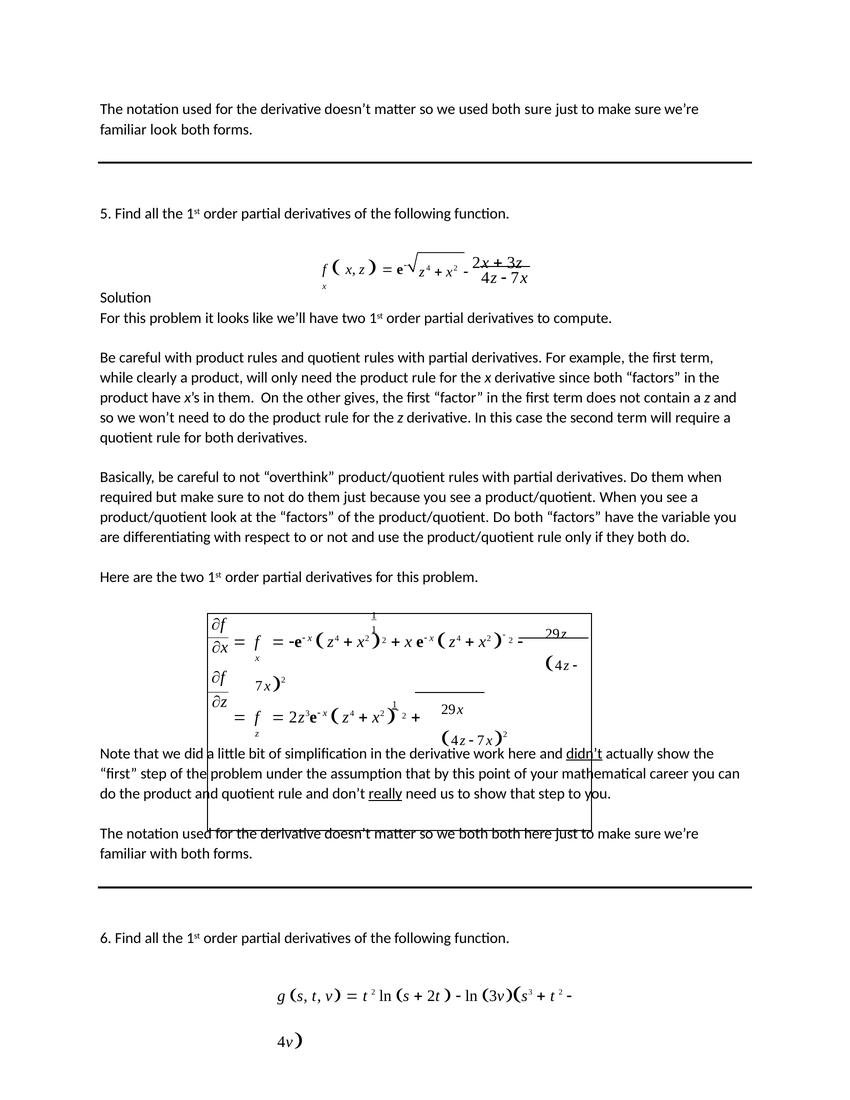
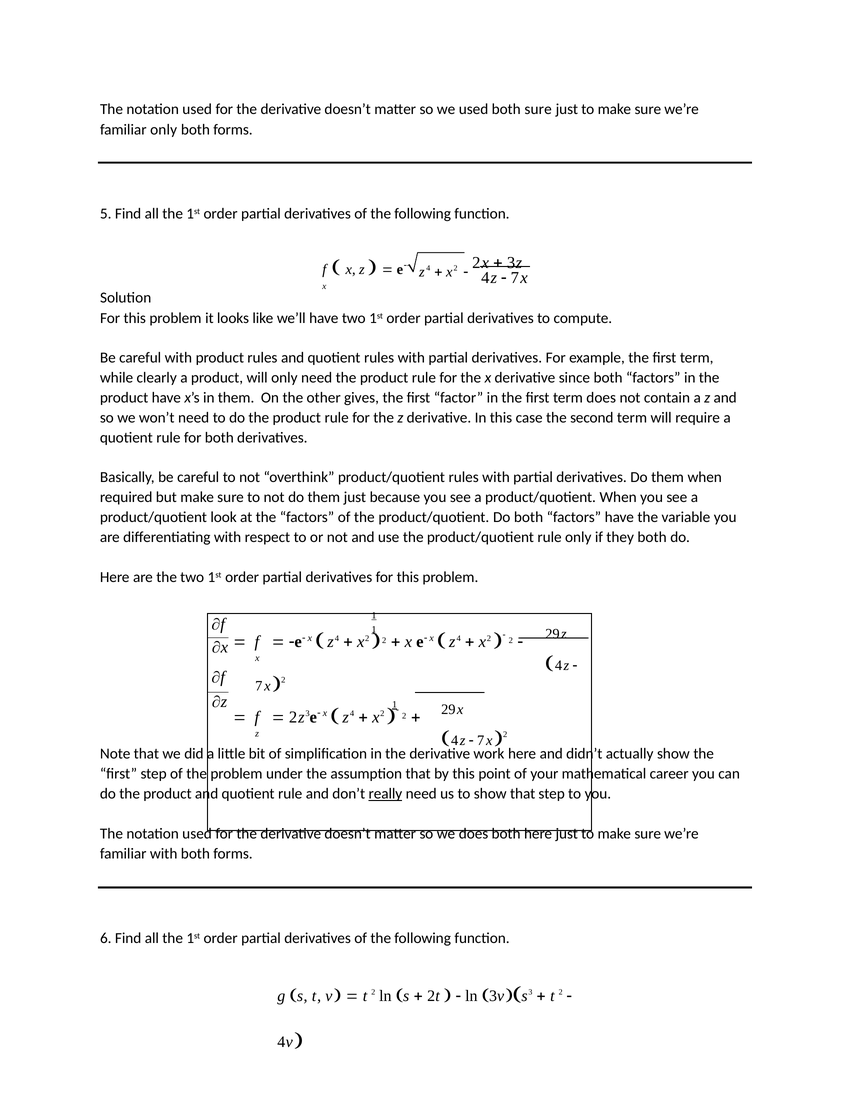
familiar look: look -> only (164, 130)
didn’t underline: present -> none (584, 754)
we both: both -> does (474, 834)
